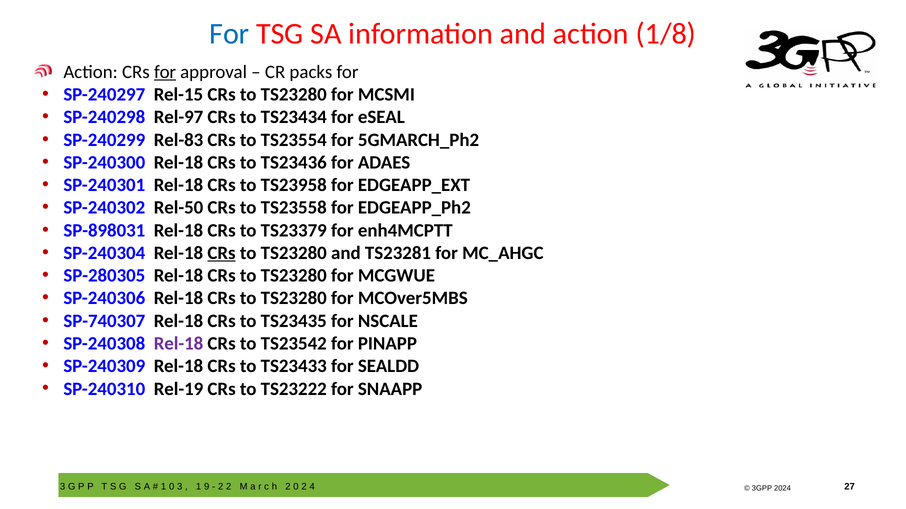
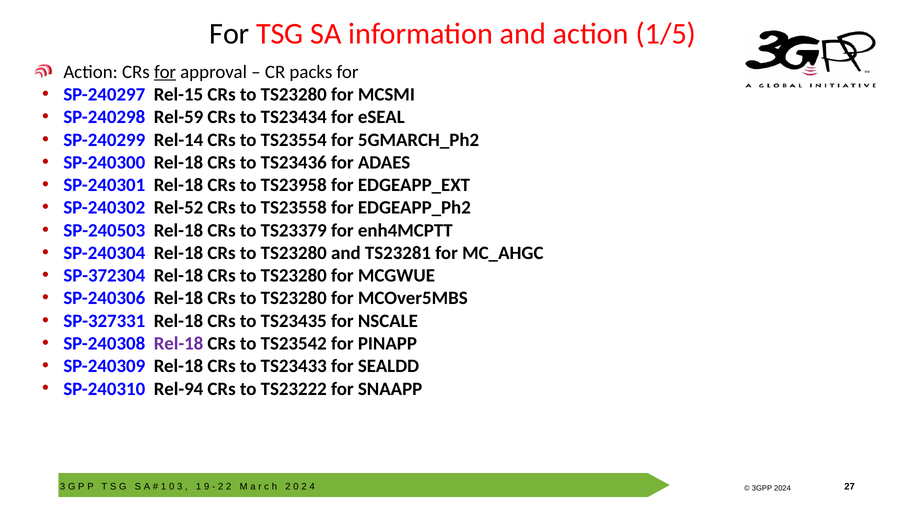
For colour: blue -> black (229, 34)
1/8: 1/8 -> 1/5 (666, 34)
Rel-97: Rel-97 -> Rel-59 (178, 117)
Rel-83: Rel-83 -> Rel-14 (178, 140)
Rel-50: Rel-50 -> Rel-52 (178, 208)
SP-898031: SP-898031 -> SP-240503 (104, 231)
CRs underline: present -> none (222, 253)
SP-280305: SP-280305 -> SP-372304 (104, 276)
SP-740307: SP-740307 -> SP-327331 (104, 321)
Rel-19: Rel-19 -> Rel-94 (178, 389)
